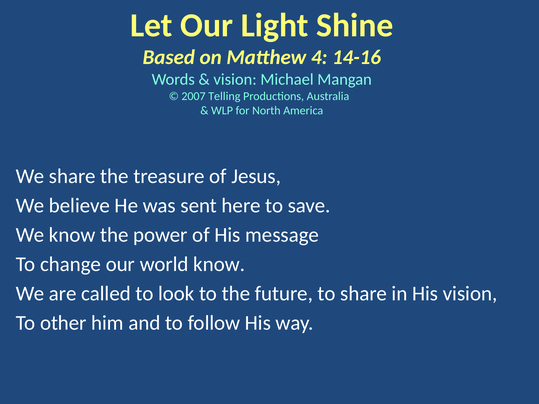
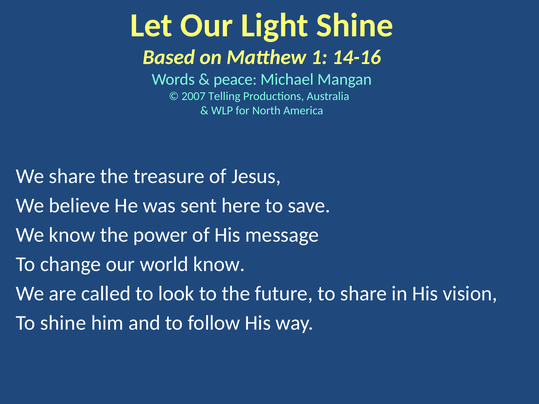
4: 4 -> 1 (319, 57)
vision: vision -> peace (235, 80)
To other: other -> shine (63, 323)
